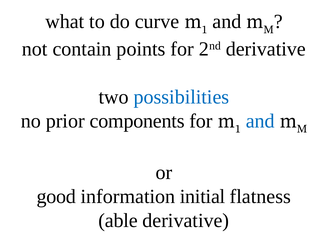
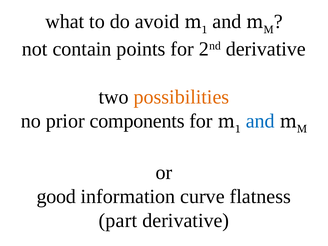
curve: curve -> avoid (157, 22)
possibilities colour: blue -> orange (181, 97)
initial: initial -> curve (202, 197)
able: able -> part (118, 221)
